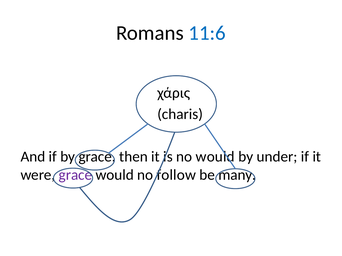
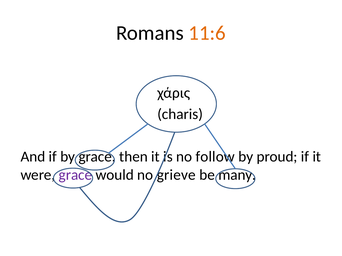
11:6 colour: blue -> orange (207, 33)
no would: would -> follow (215, 157)
under: under -> proud (277, 157)
follow: follow -> grieve (176, 175)
